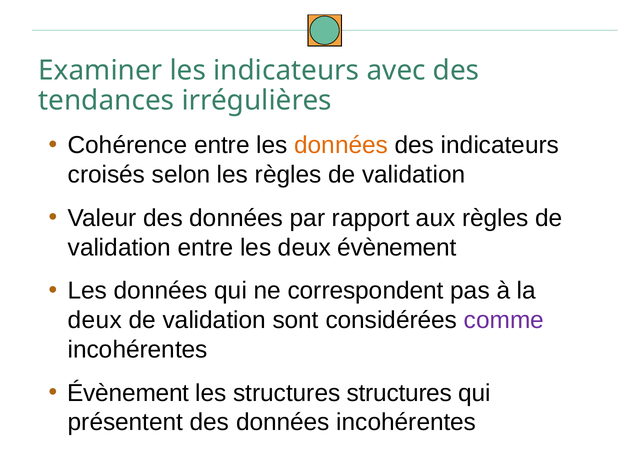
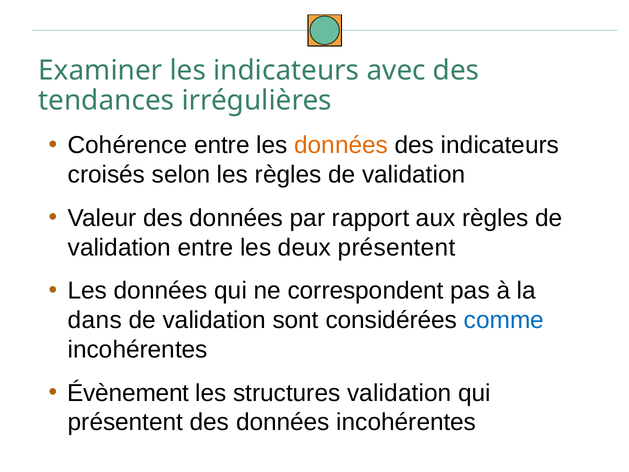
deux évènement: évènement -> présentent (397, 247)
deux: deux -> dans (95, 320)
comme colour: purple -> blue (504, 320)
structures structures: structures -> validation (399, 393)
